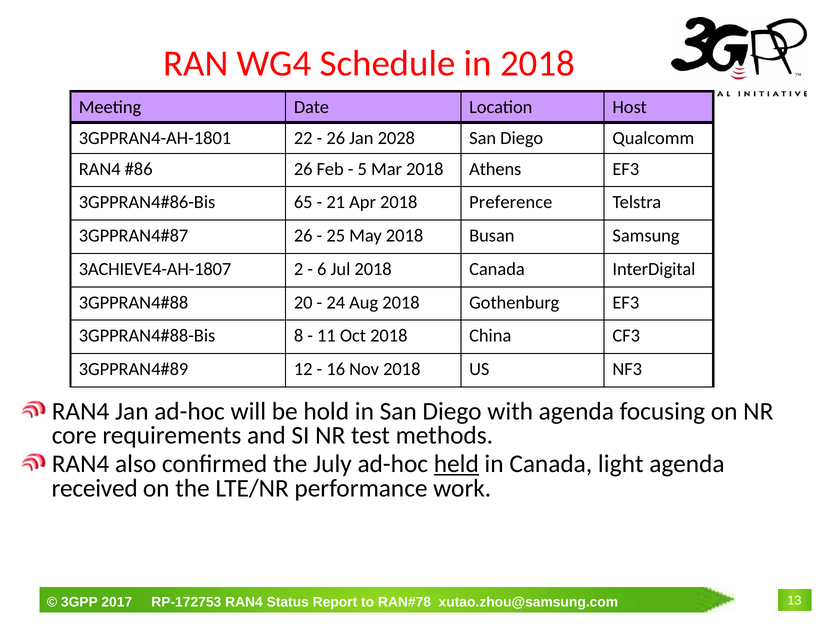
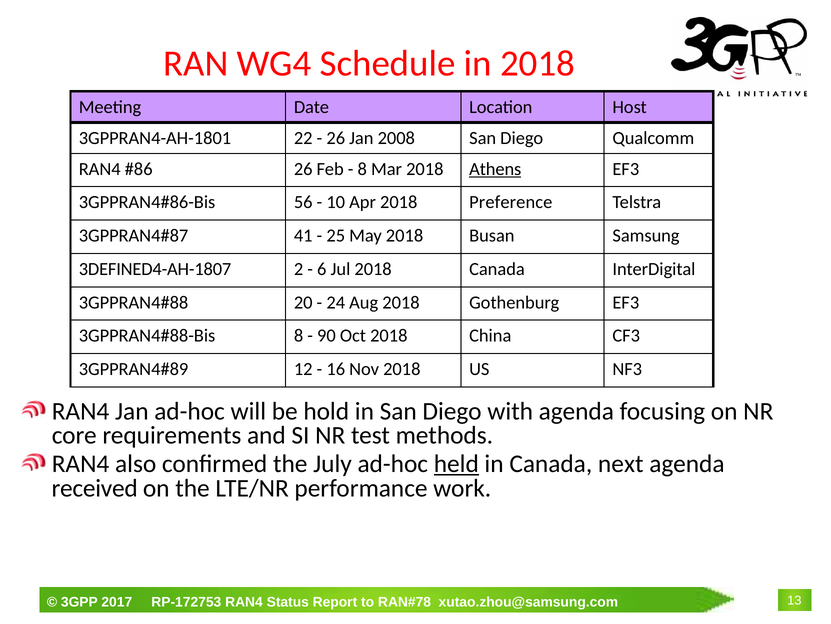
2028: 2028 -> 2008 (396, 138)
5: 5 -> 8 (362, 169)
Athens underline: none -> present (495, 169)
65: 65 -> 56 (303, 202)
21: 21 -> 10 (336, 202)
26: 26 -> 41 (303, 235)
3ACHIEVE4-AH-1807: 3ACHIEVE4-AH-1807 -> 3DEFINED4-AH-1807 (155, 269)
11: 11 -> 90 (326, 335)
light: light -> next (621, 463)
